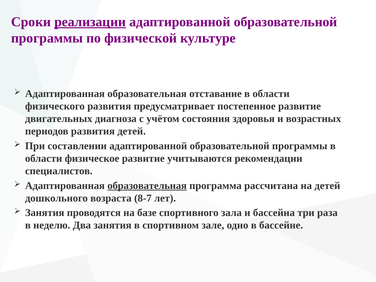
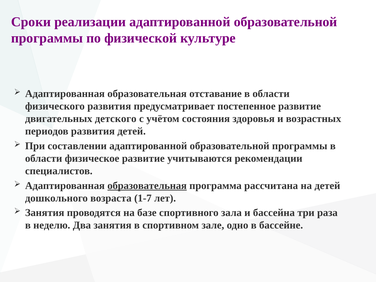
реализации underline: present -> none (90, 22)
диагноза: диагноза -> детского (116, 119)
8-7: 8-7 -> 1-7 (143, 198)
